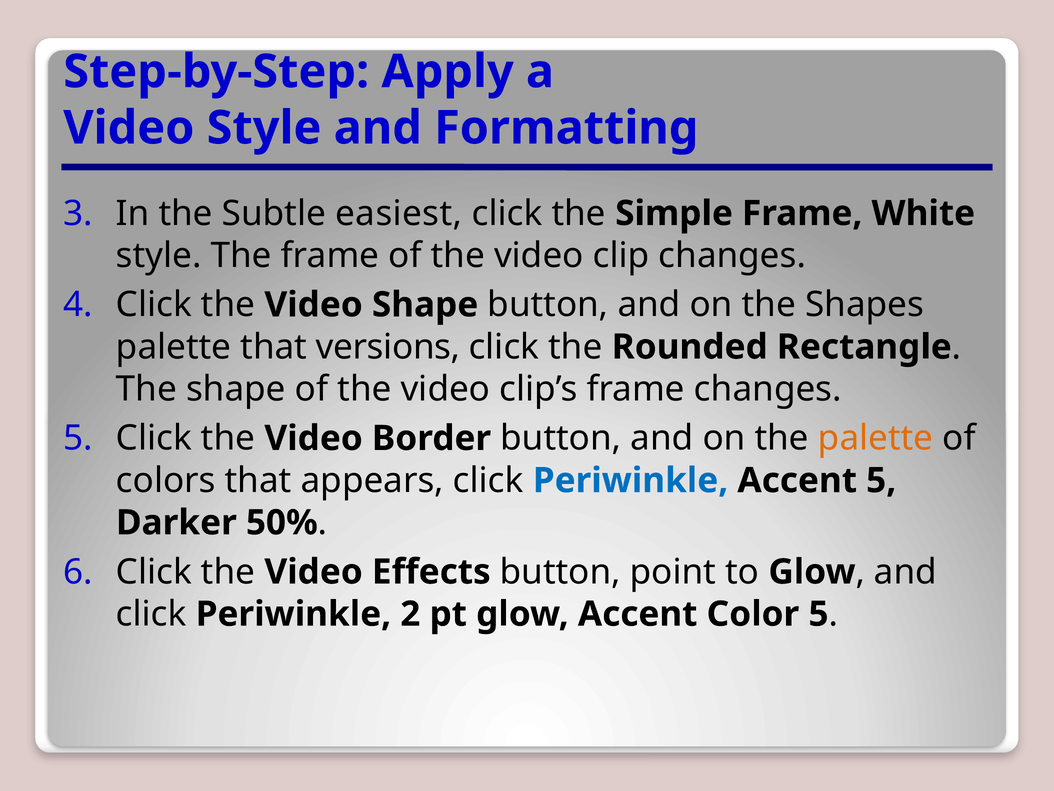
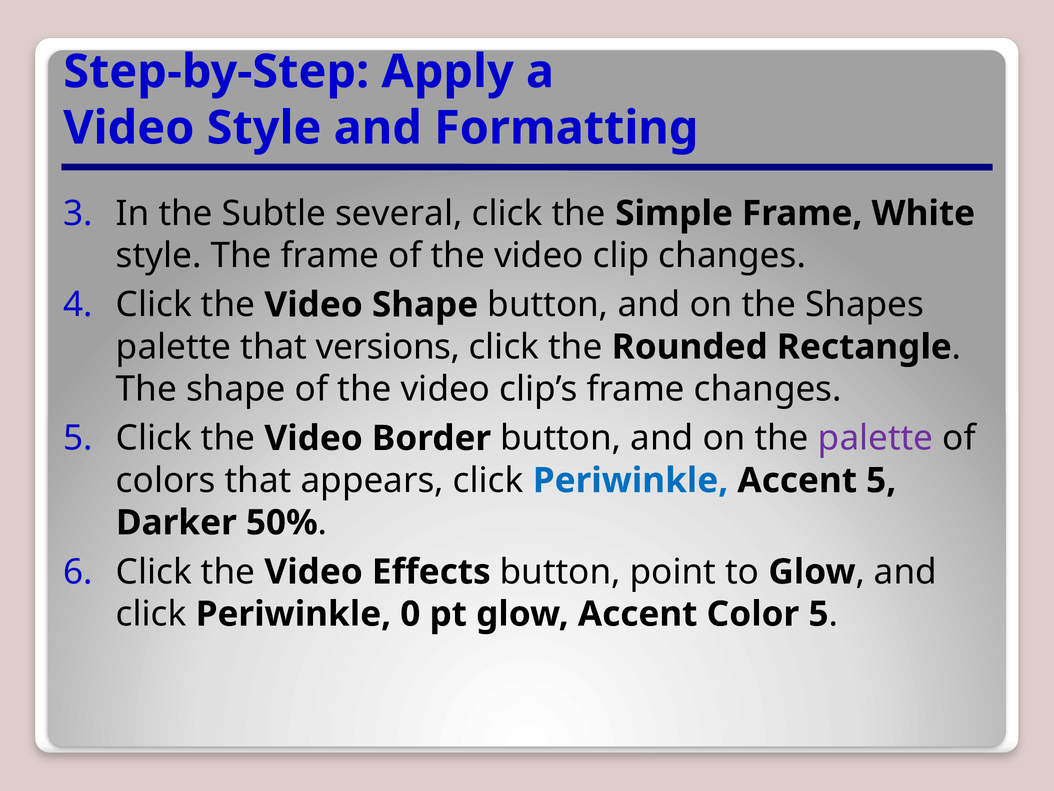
easiest: easiest -> several (399, 213)
palette colour: orange -> purple (876, 438)
2: 2 -> 0 (410, 614)
